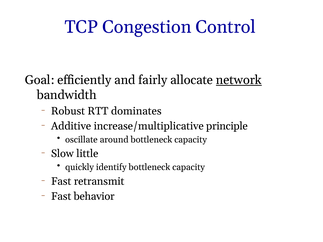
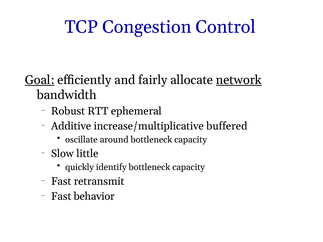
Goal underline: none -> present (40, 80)
dominates: dominates -> ephemeral (136, 111)
principle: principle -> buffered (227, 126)
